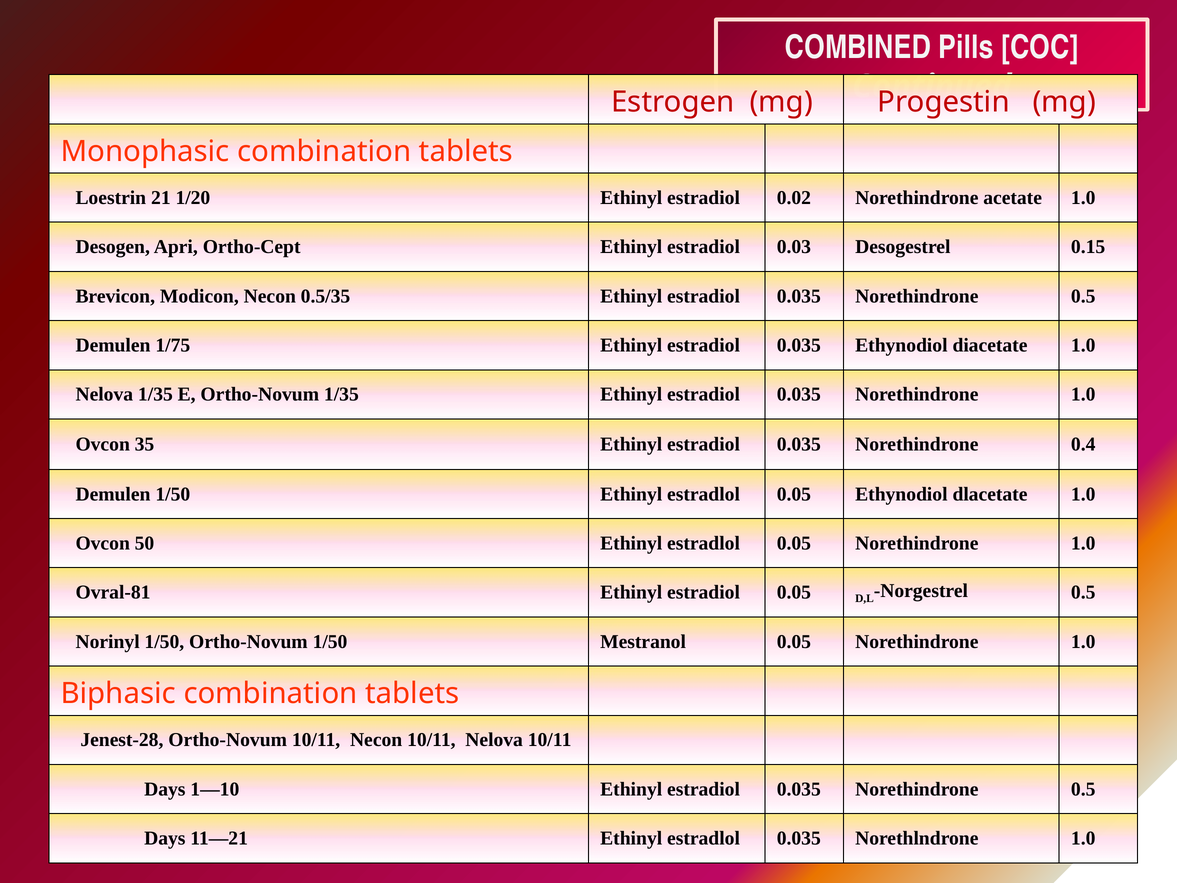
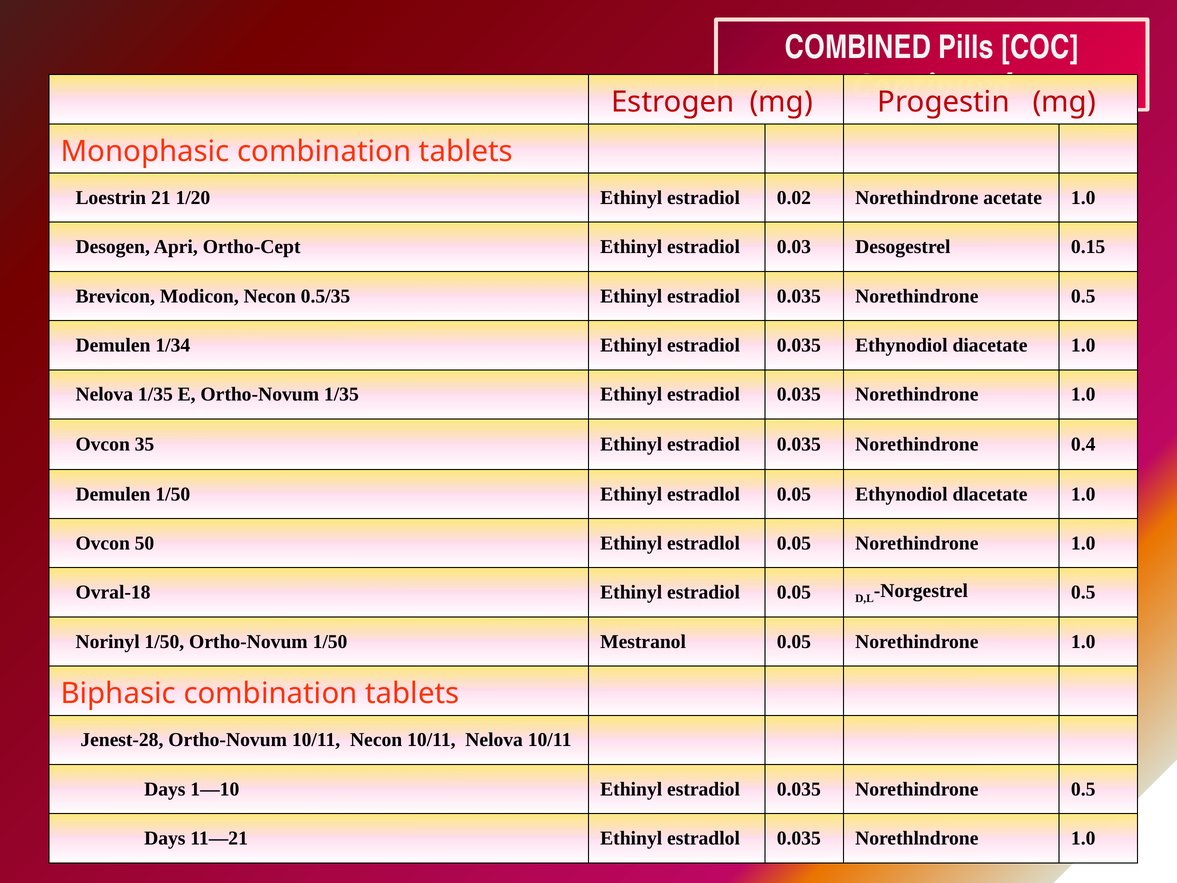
1/75: 1/75 -> 1/34 (173, 345)
Ovral-81: Ovral-81 -> Ovral-18 (113, 592)
